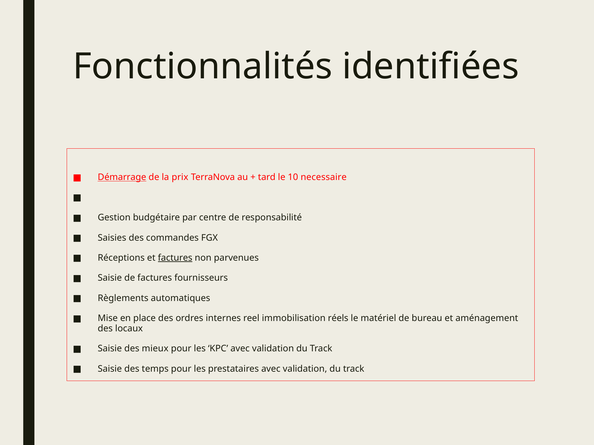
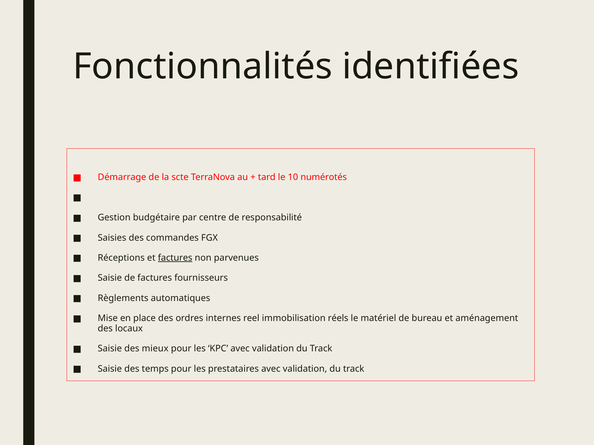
Démarrage underline: present -> none (122, 177)
prix: prix -> scte (180, 177)
necessaire: necessaire -> numérotés (324, 177)
